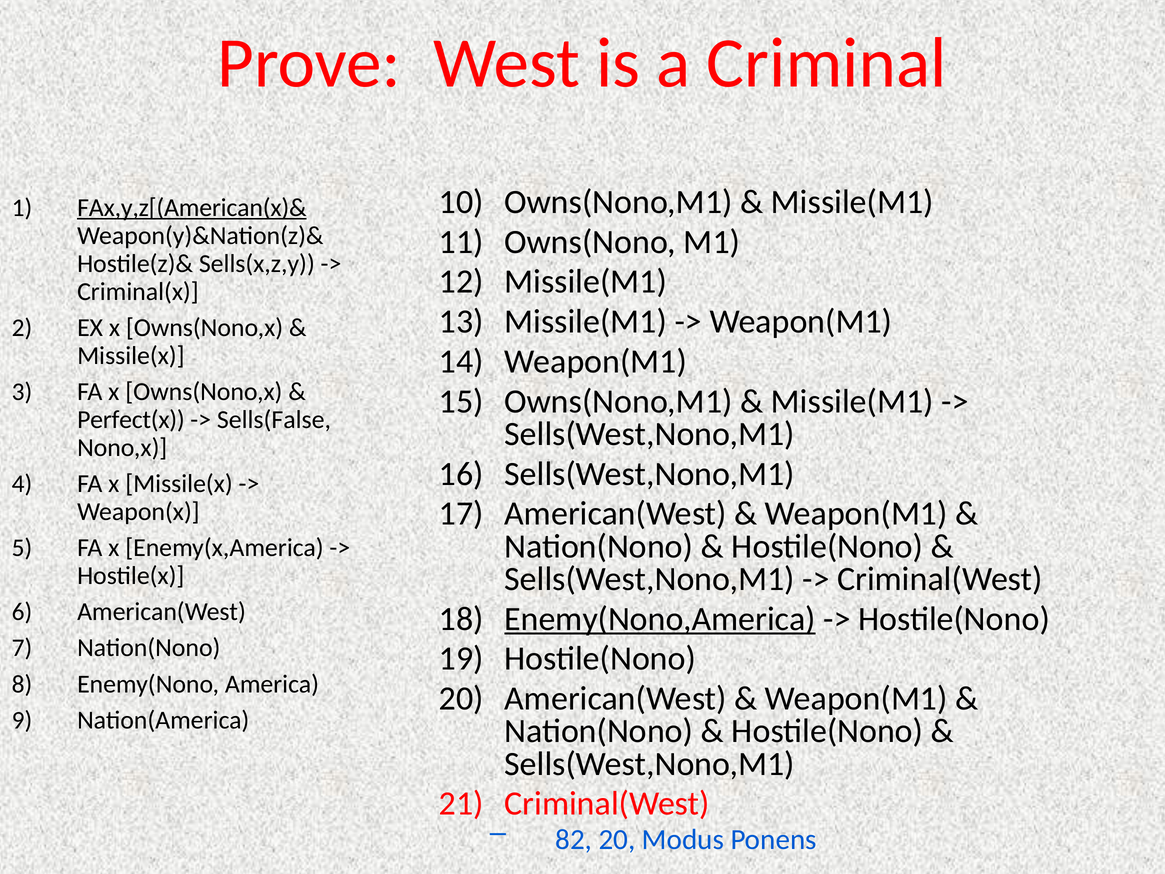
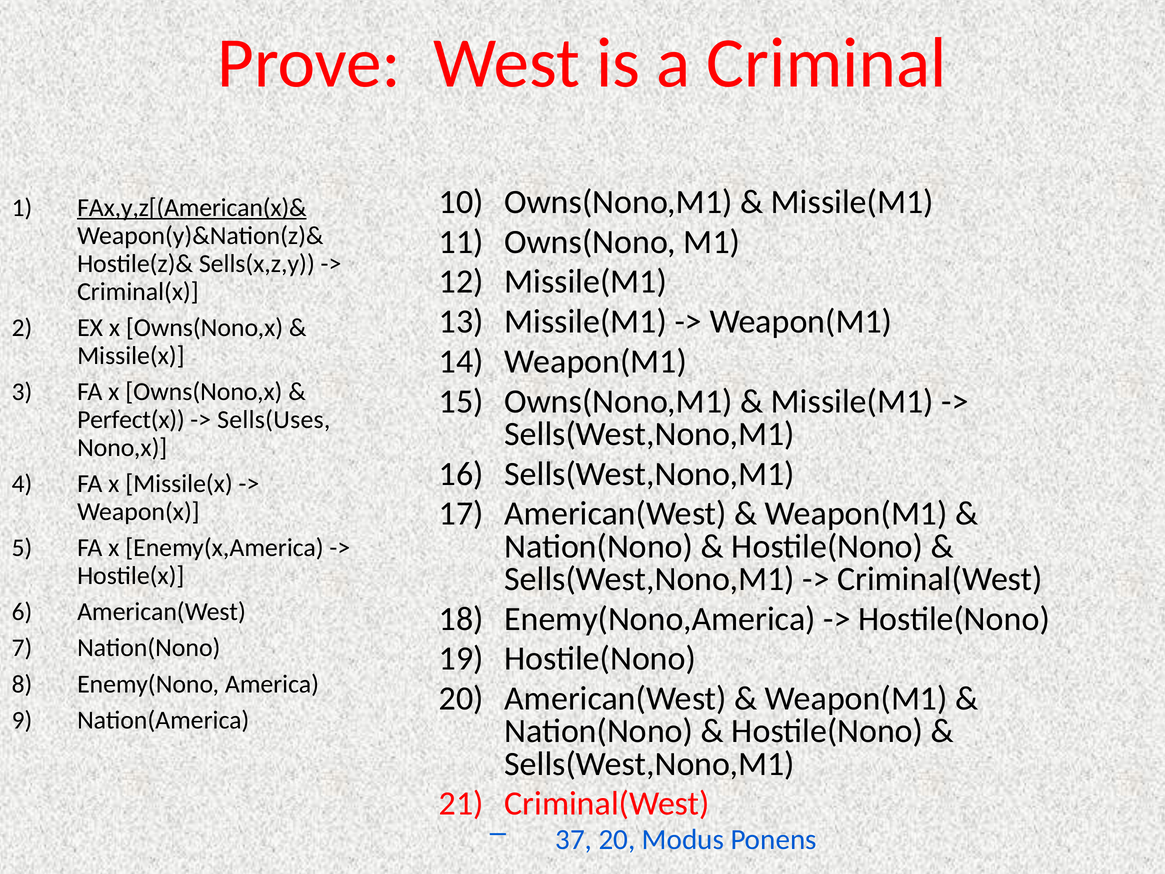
Sells(False: Sells(False -> Sells(Uses (274, 419)
Enemy(Nono,America underline: present -> none (660, 619)
82: 82 -> 37 (574, 839)
